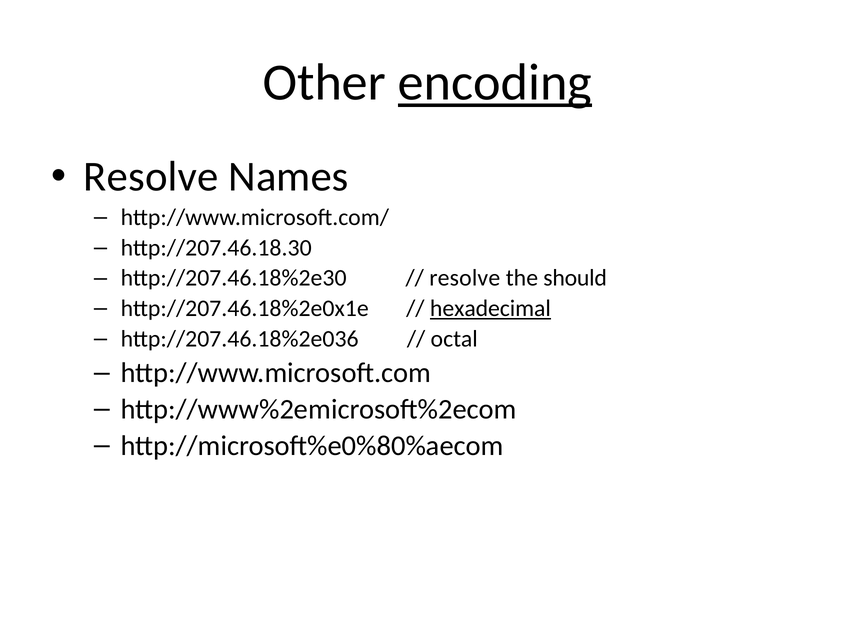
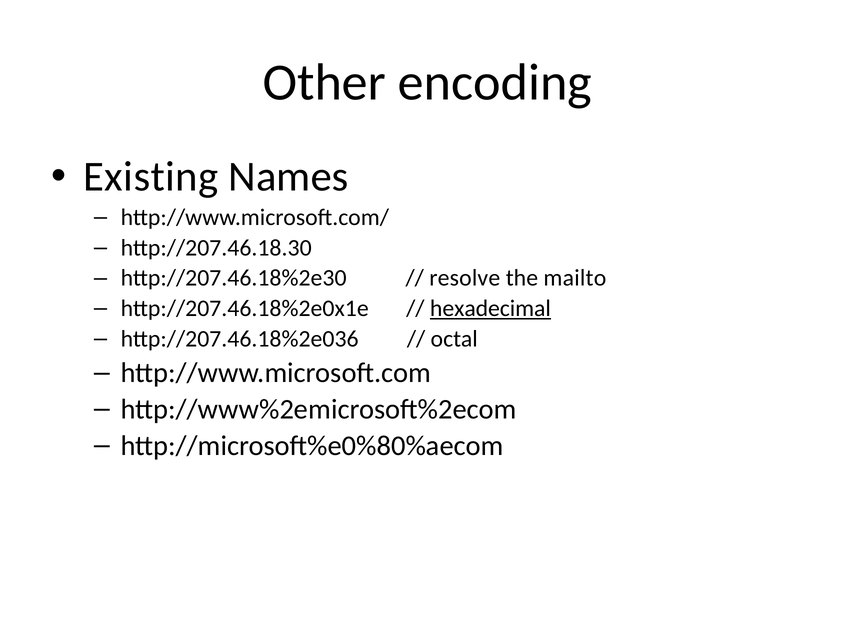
encoding underline: present -> none (495, 83)
Resolve: Resolve -> Existing (151, 177)
should: should -> mailto (575, 278)
